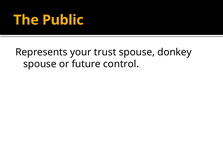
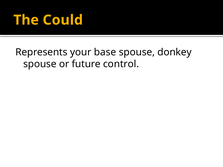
Public: Public -> Could (63, 20)
trust: trust -> base (105, 52)
